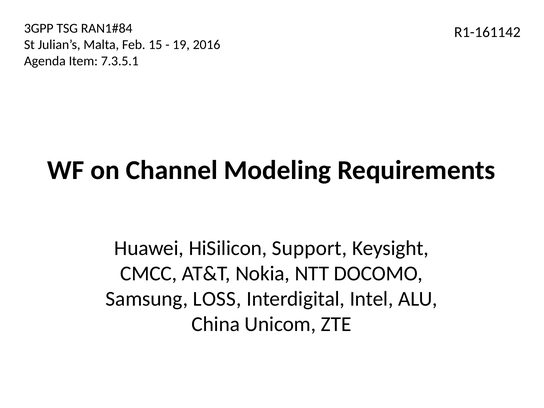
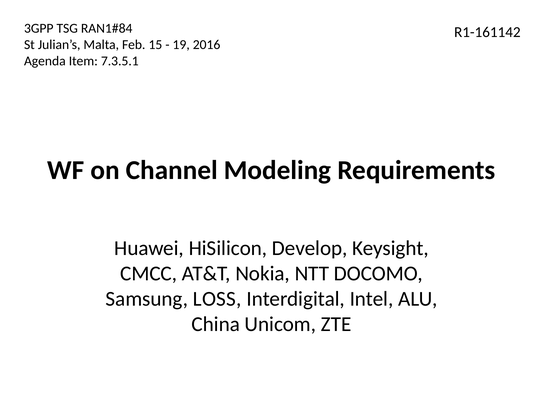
Support: Support -> Develop (310, 248)
